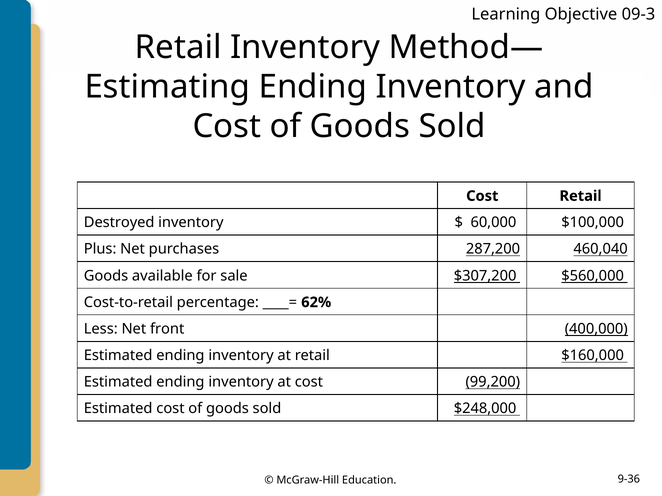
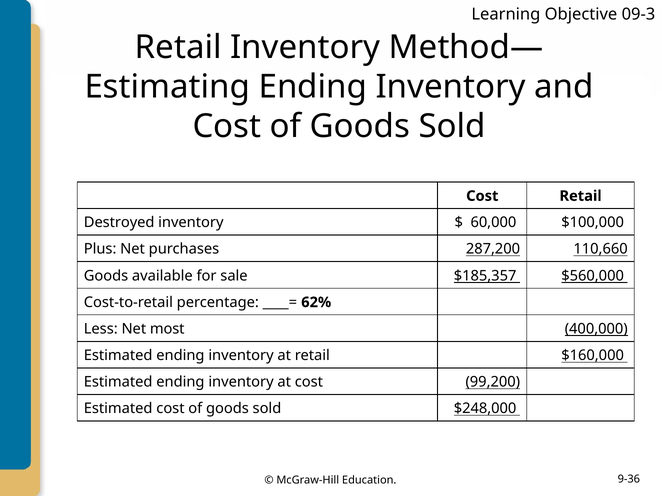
460,040: 460,040 -> 110,660 (601, 249)
$307,200: $307,200 -> $185,357 (485, 276)
front: front -> most (167, 329)
